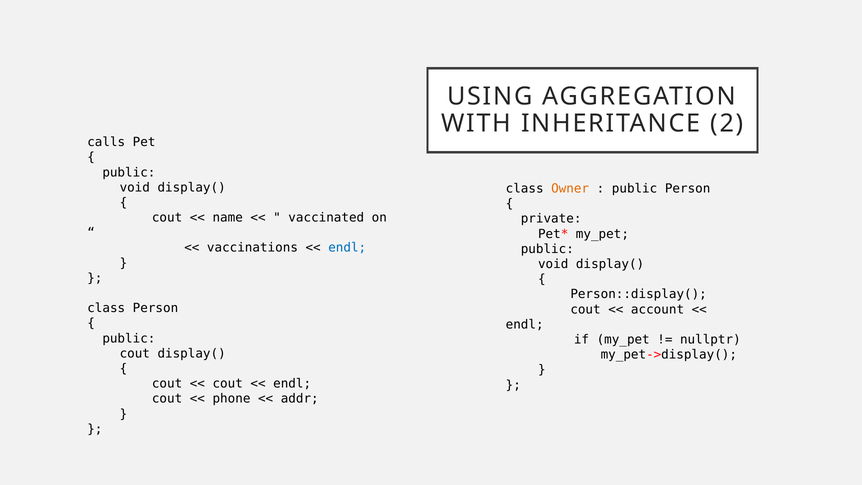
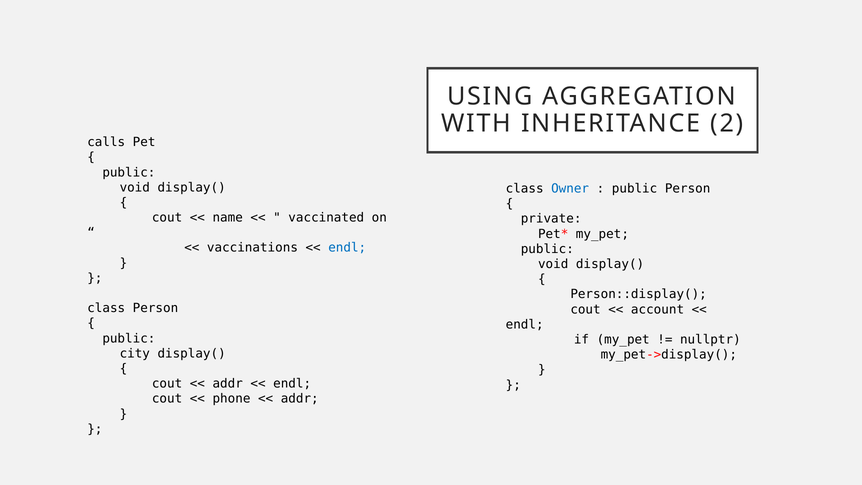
Owner colour: orange -> blue (570, 189)
cout: cout -> city (135, 353)
cout: cout -> addr (228, 384)
